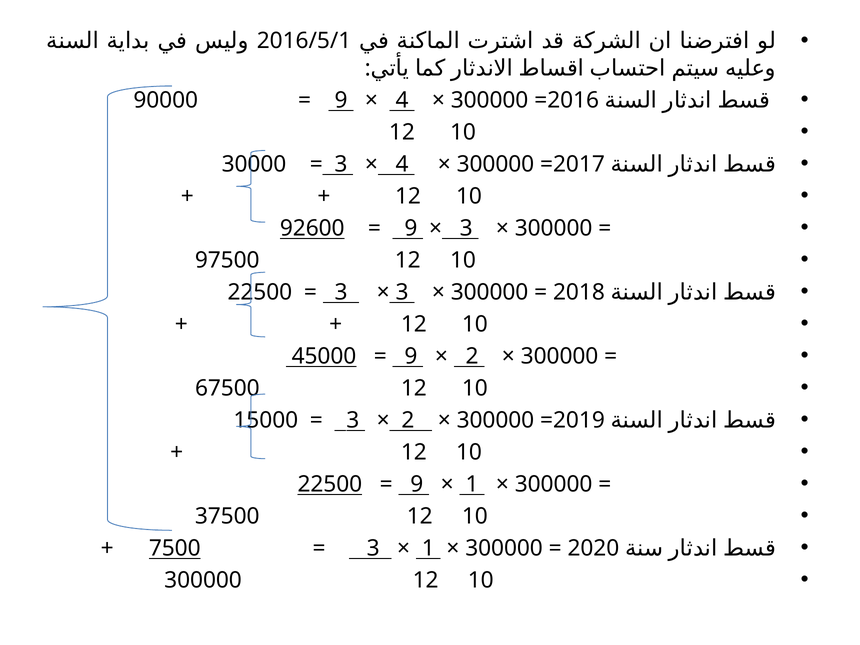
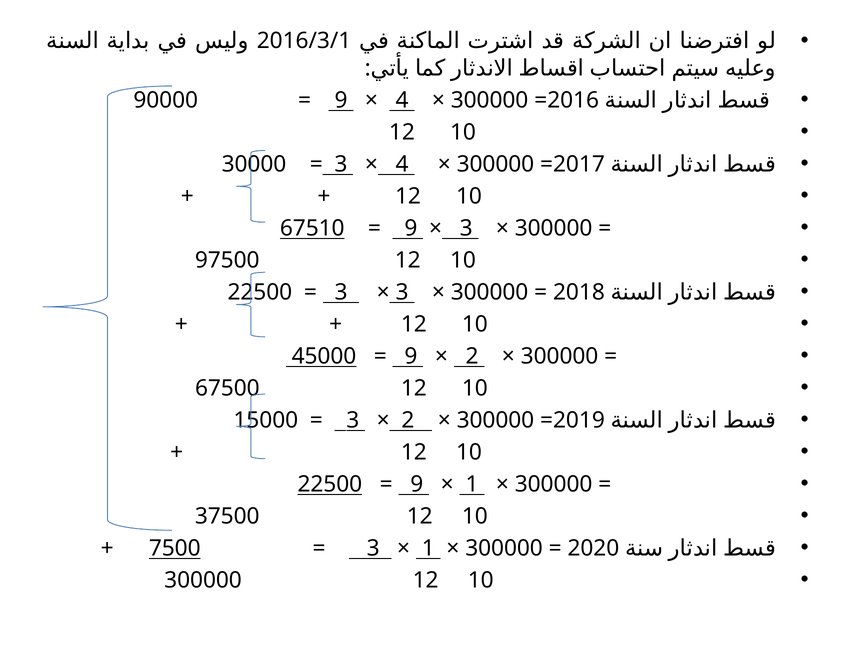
2016/5/1: 2016/5/1 -> 2016/3/1 (304, 41)
92600: 92600 -> 67510 (312, 228)
